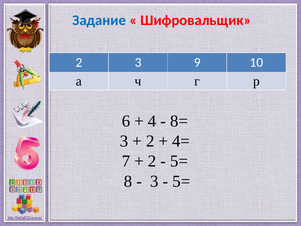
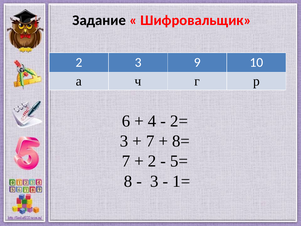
Задание colour: blue -> black (99, 20)
8=: 8= -> 2= (179, 121)
2: 2 -> 7 (150, 141)
4=: 4= -> 8= (181, 141)
5=: 5= -> 1= (181, 181)
